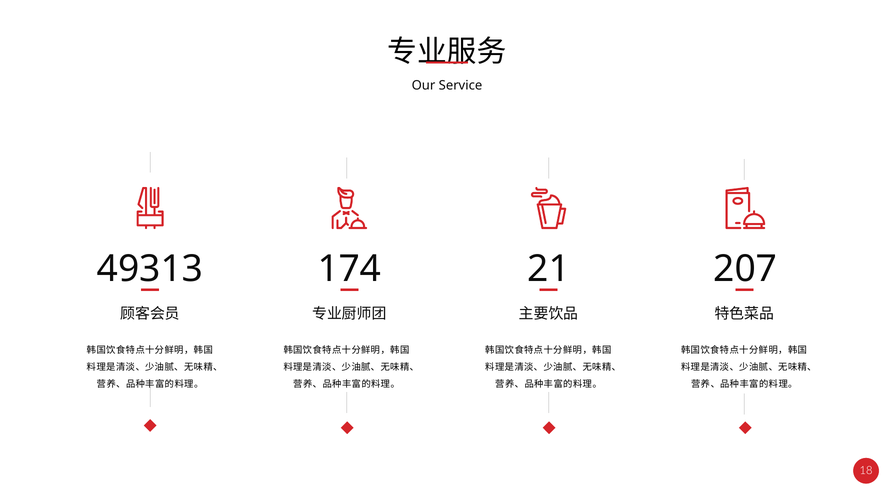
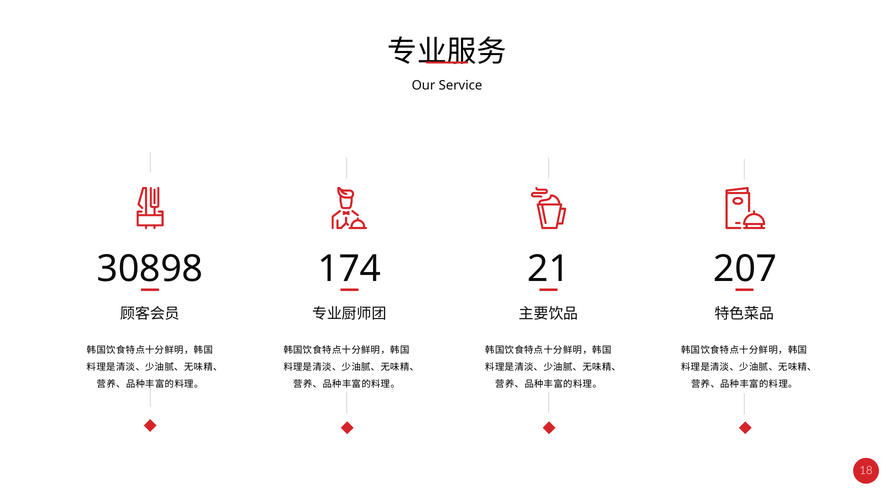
49313: 49313 -> 30898 (150, 269)
